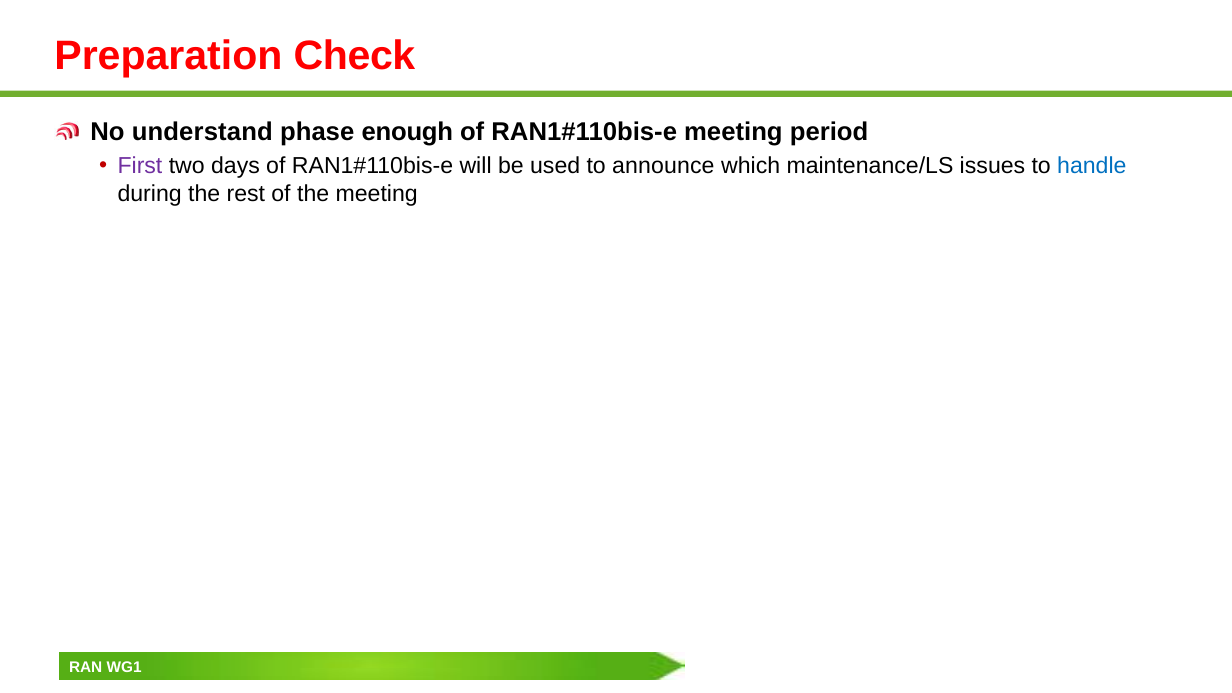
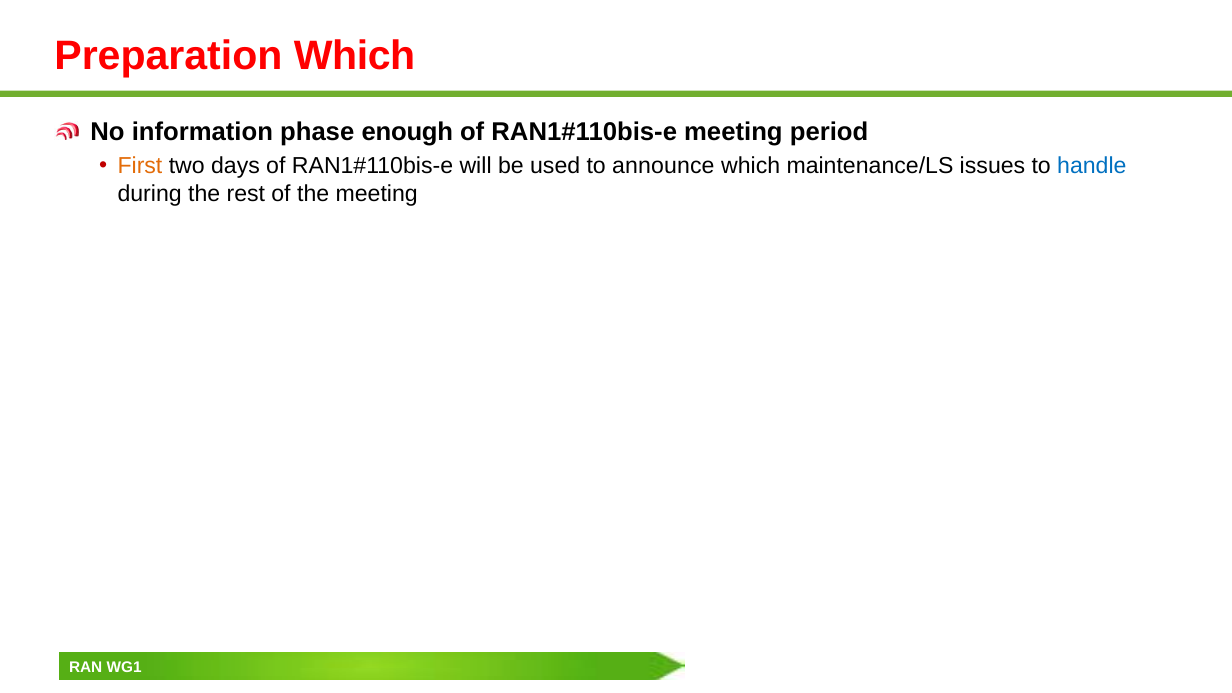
Preparation Check: Check -> Which (355, 56)
understand: understand -> information (202, 132)
First colour: purple -> orange (140, 166)
